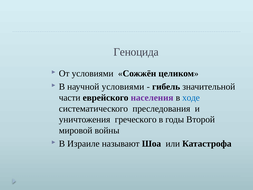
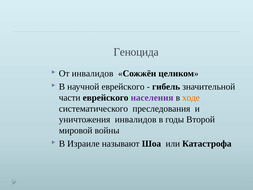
От условиями: условиями -> инвалидов (93, 73)
научной условиями: условиями -> еврейского (123, 87)
ходе colour: blue -> orange (191, 97)
уничтожения греческого: греческого -> инвалидов (136, 119)
